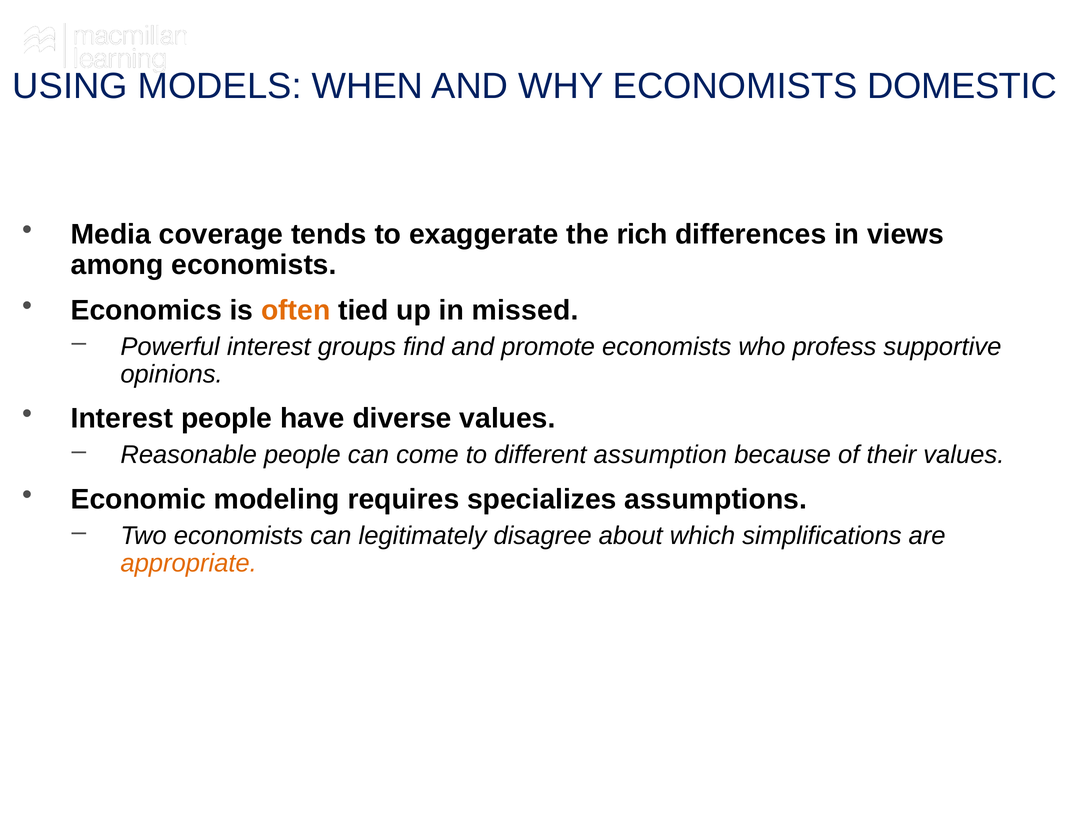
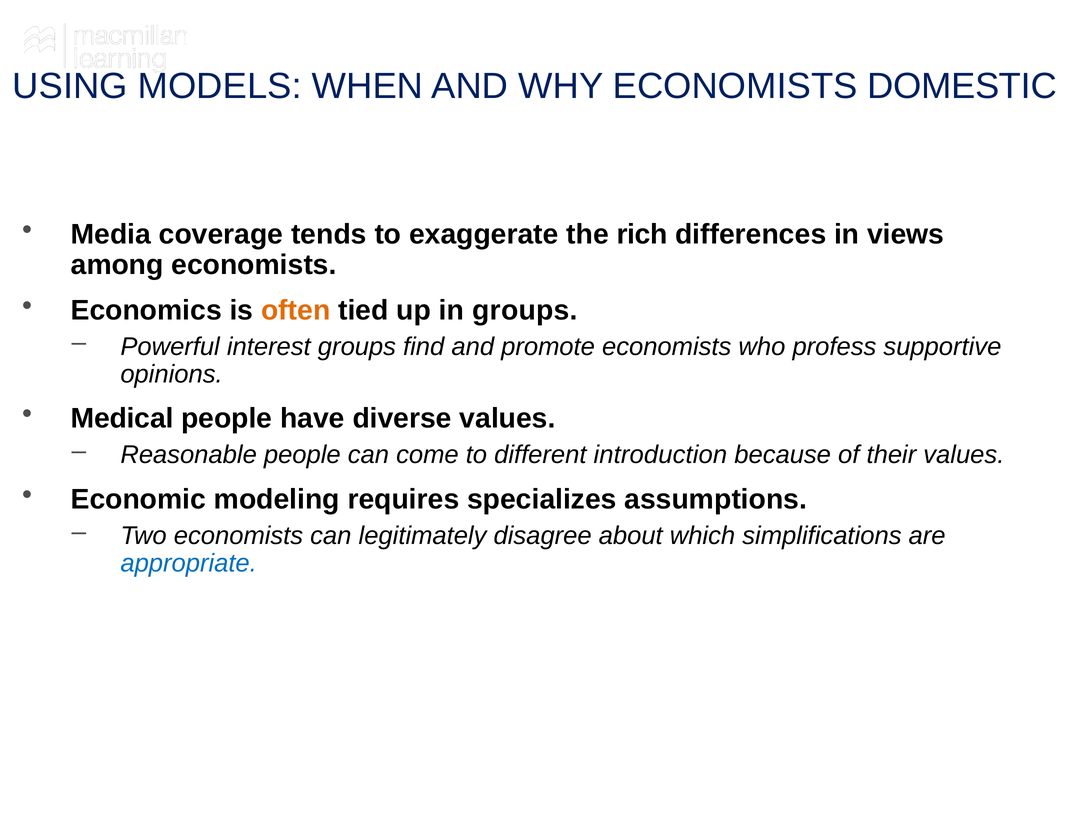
in missed: missed -> groups (525, 310)
Interest: Interest -> Medical (122, 419)
assumption: assumption -> introduction (660, 455)
appropriate colour: orange -> blue (189, 563)
